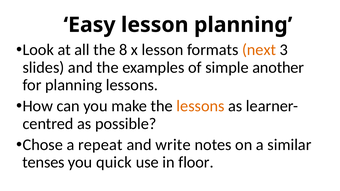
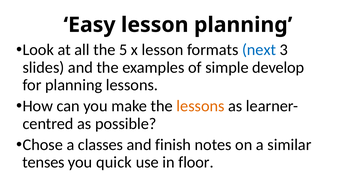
8: 8 -> 5 (123, 50)
next colour: orange -> blue (259, 50)
another: another -> develop (278, 67)
repeat: repeat -> classes (101, 145)
write: write -> finish (173, 145)
